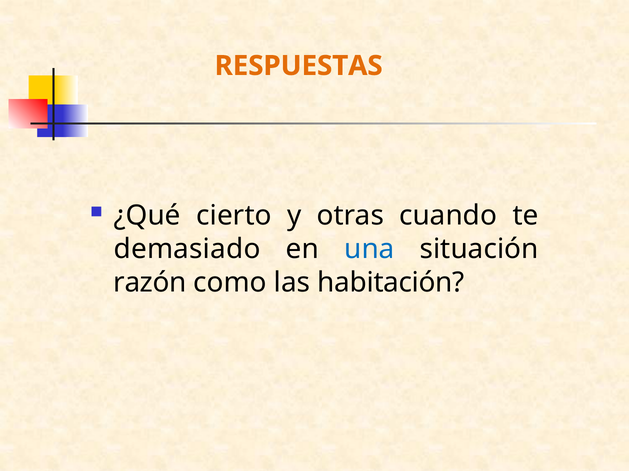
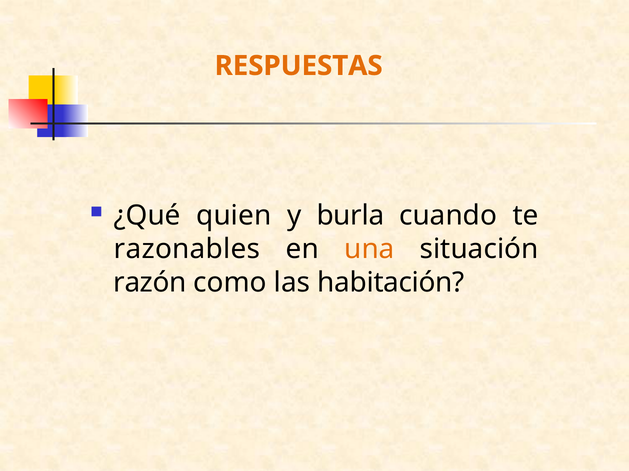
cierto: cierto -> quien (234, 216)
otras: otras -> burla (350, 216)
demasiado: demasiado -> razonables (187, 249)
una colour: blue -> orange (369, 249)
